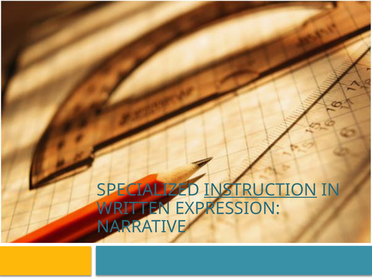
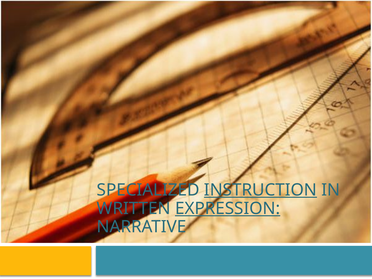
EXPRESSION underline: none -> present (228, 208)
